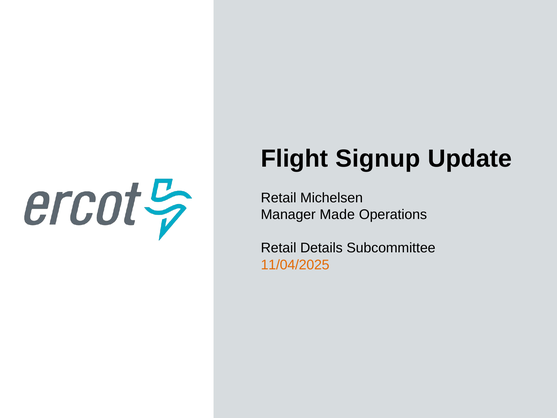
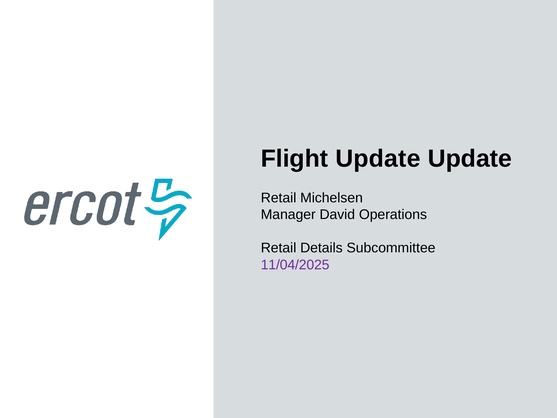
Flight Signup: Signup -> Update (378, 159)
Made: Made -> David (337, 214)
11/04/2025 colour: orange -> purple (295, 265)
